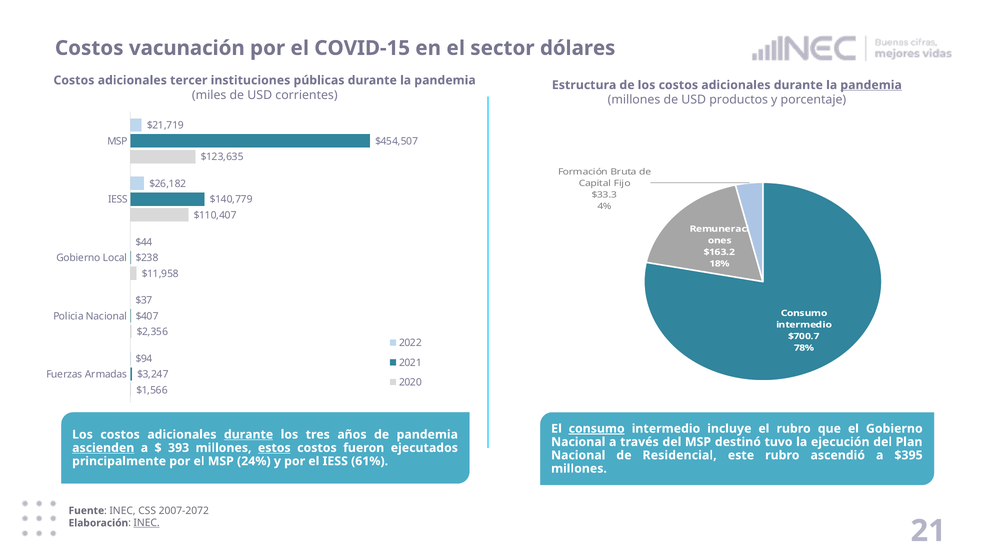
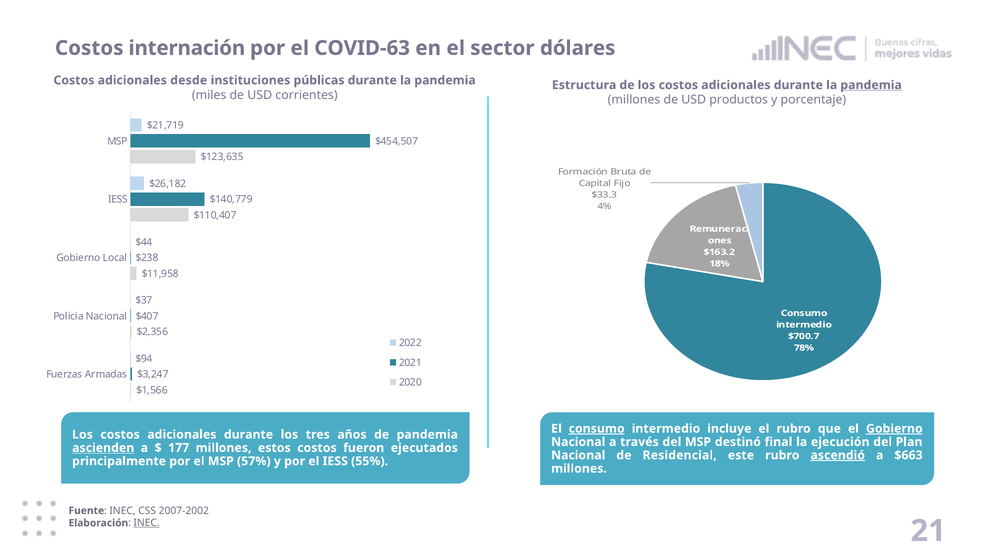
vacunación: vacunación -> internación (187, 48)
COVID-15: COVID-15 -> COVID-63 (362, 48)
tercer: tercer -> desde (189, 80)
Gobierno underline: none -> present (894, 429)
durante underline: present -> none (249, 435)
tuvo: tuvo -> final (778, 443)
393: 393 -> 177 (179, 448)
estos underline: present -> none (274, 448)
ascendió underline: none -> present (838, 456)
$395: $395 -> $663 (909, 456)
24%: 24% -> 57% (254, 462)
61%: 61% -> 55% (370, 462)
2007-2072: 2007-2072 -> 2007-2002 (184, 511)
